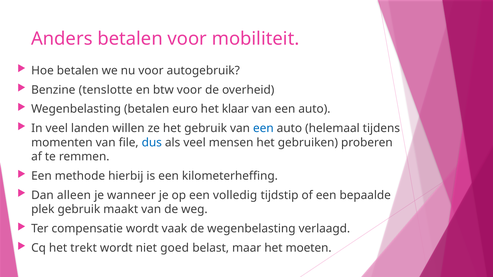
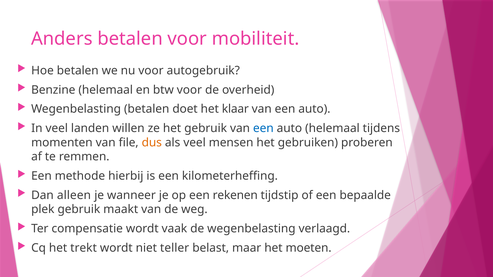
Benzine tenslotte: tenslotte -> helemaal (106, 90)
euro: euro -> doet (185, 109)
dus colour: blue -> orange (152, 143)
volledig: volledig -> rekenen (235, 195)
goed: goed -> teller (175, 248)
